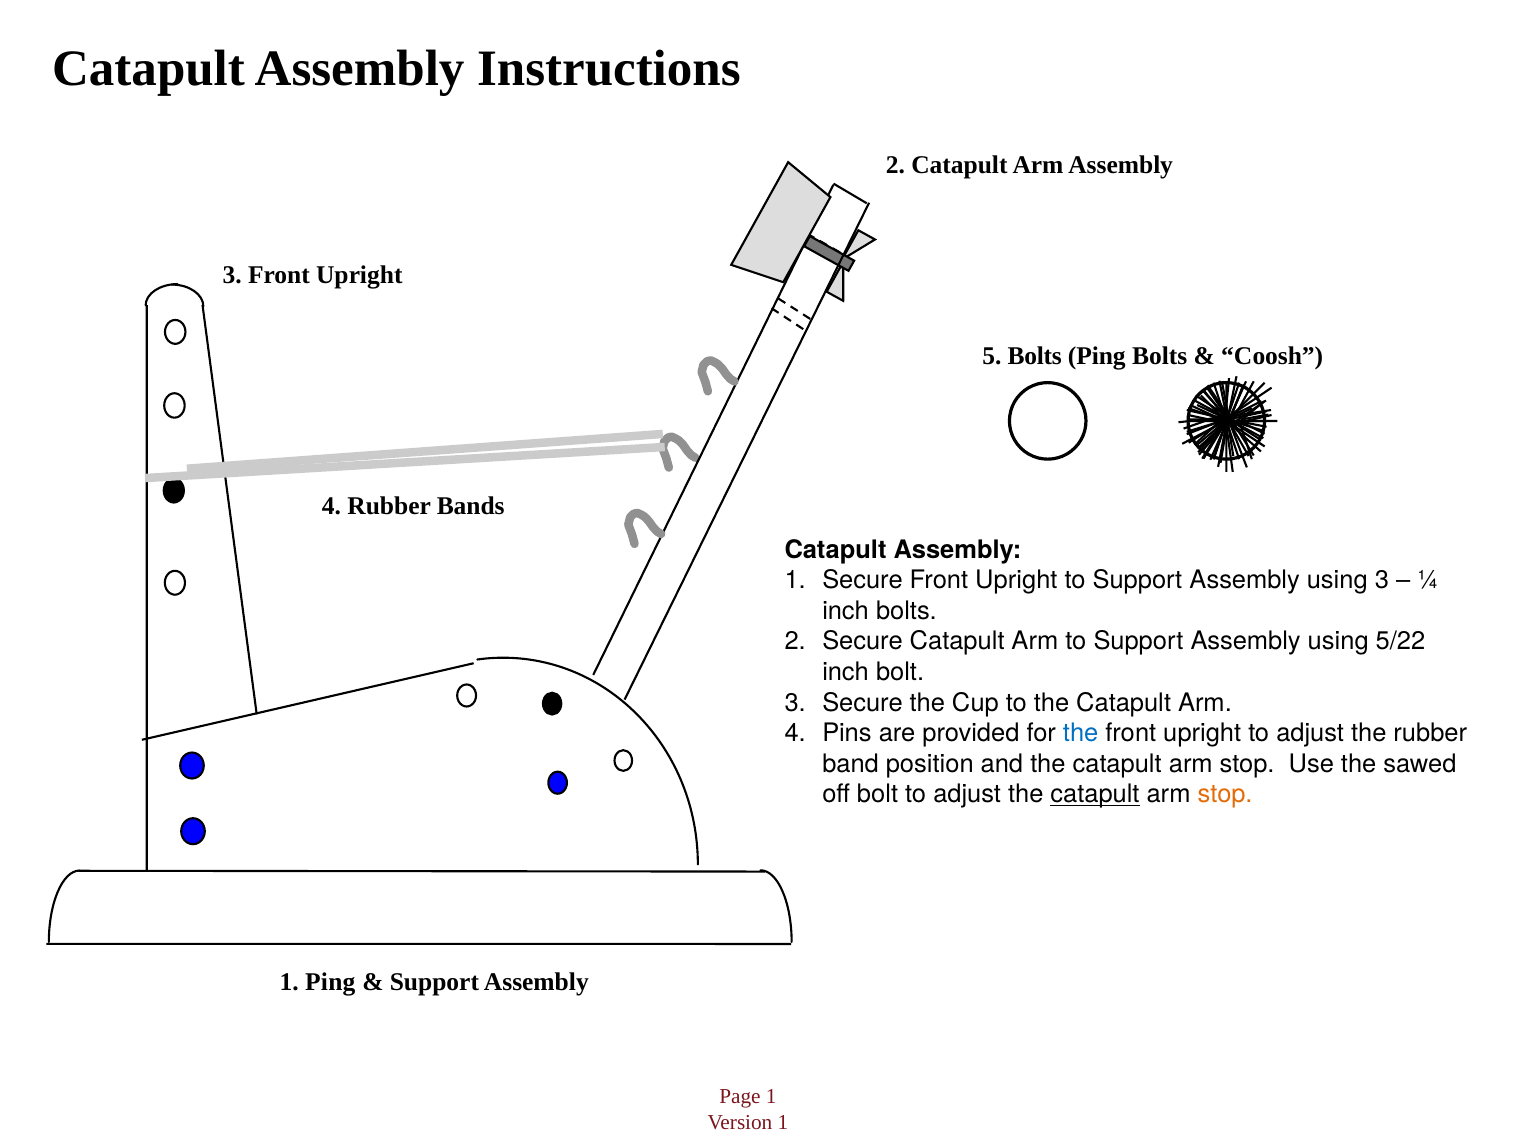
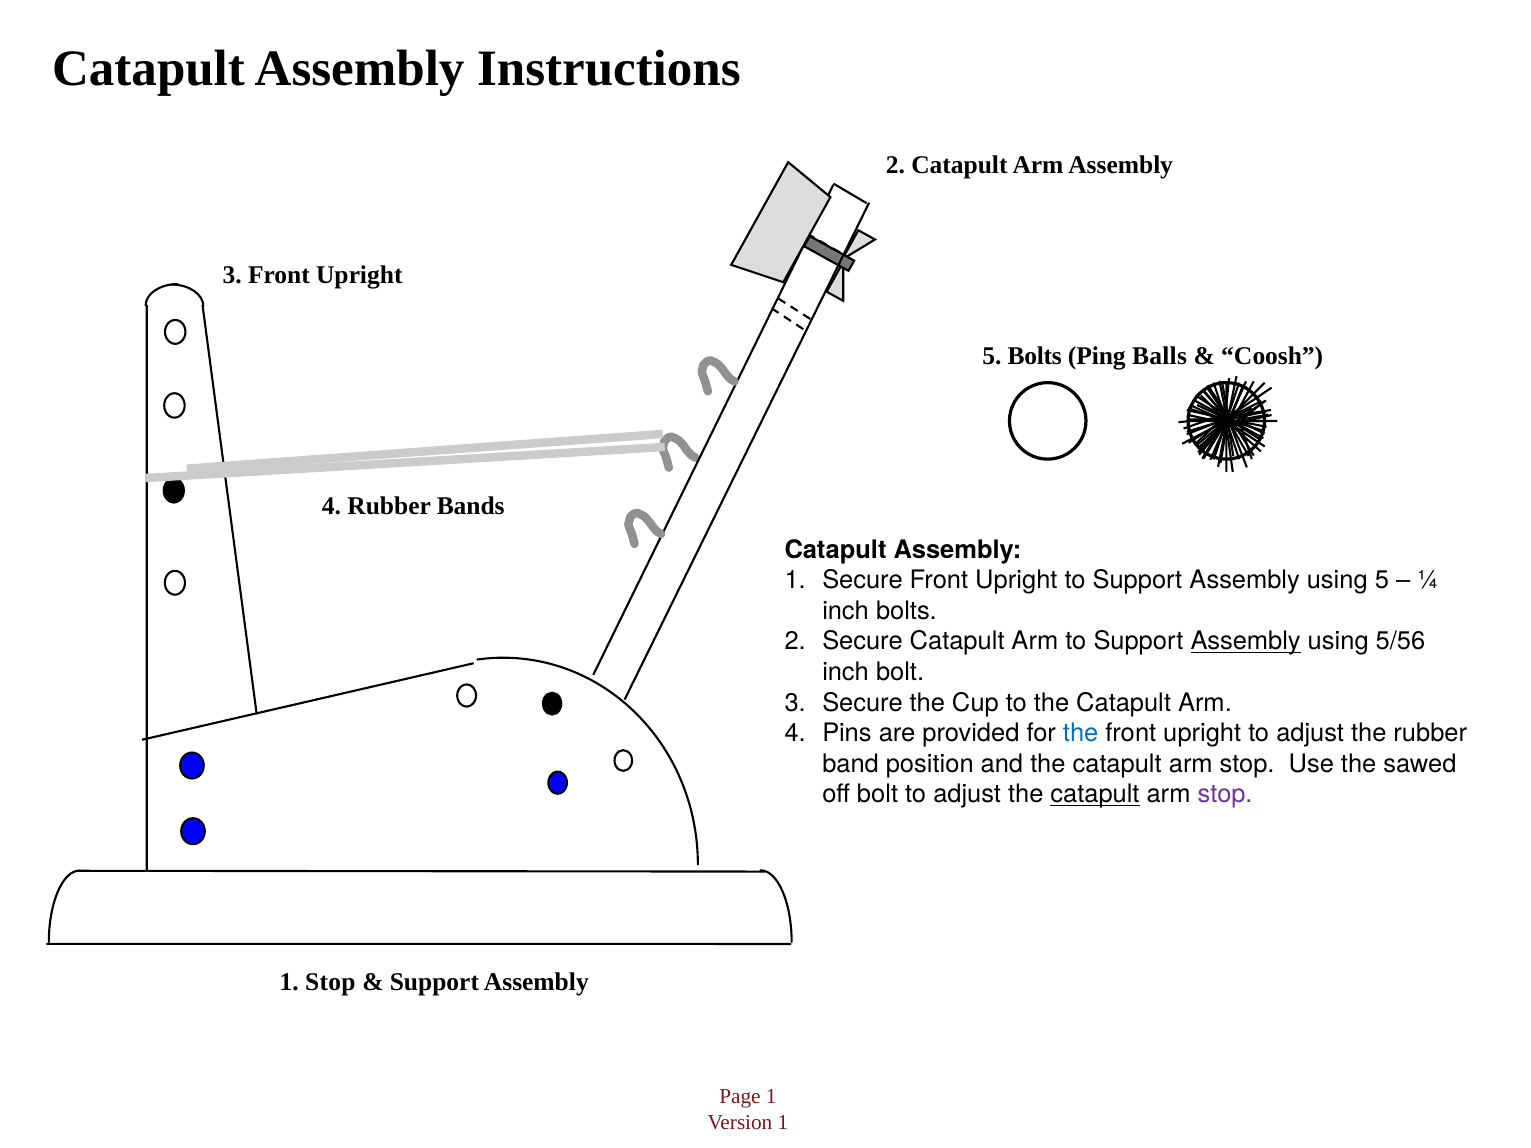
Ping Bolts: Bolts -> Balls (1160, 356)
using 3: 3 -> 5 (1382, 580)
Assembly underline: none -> present (1246, 642)
5/22: 5/22 -> 5/56 (1400, 642)
stop colour: orange -> purple (1225, 795)
1 Ping: Ping -> Stop (330, 982)
